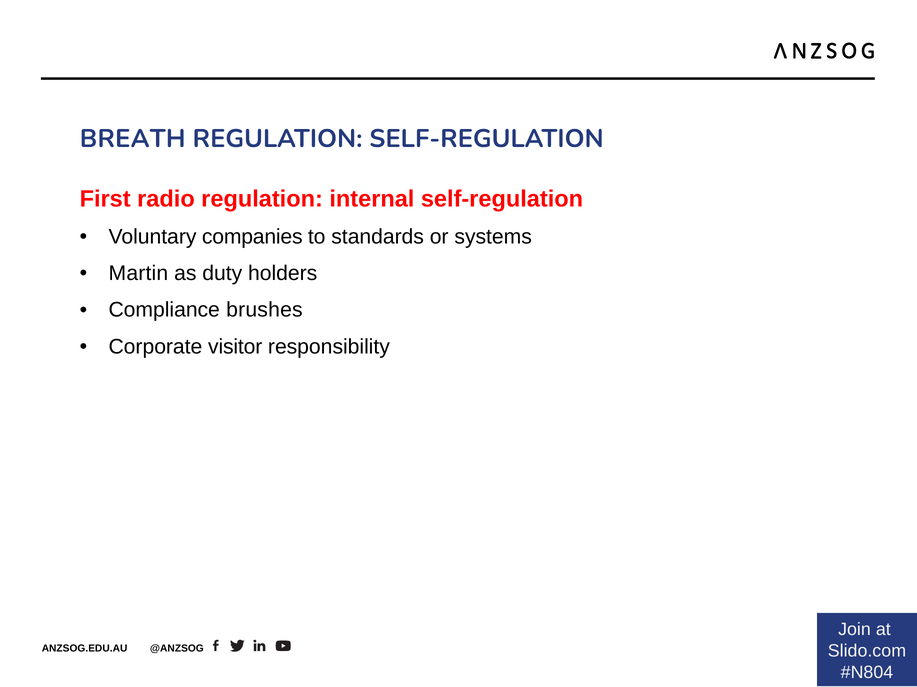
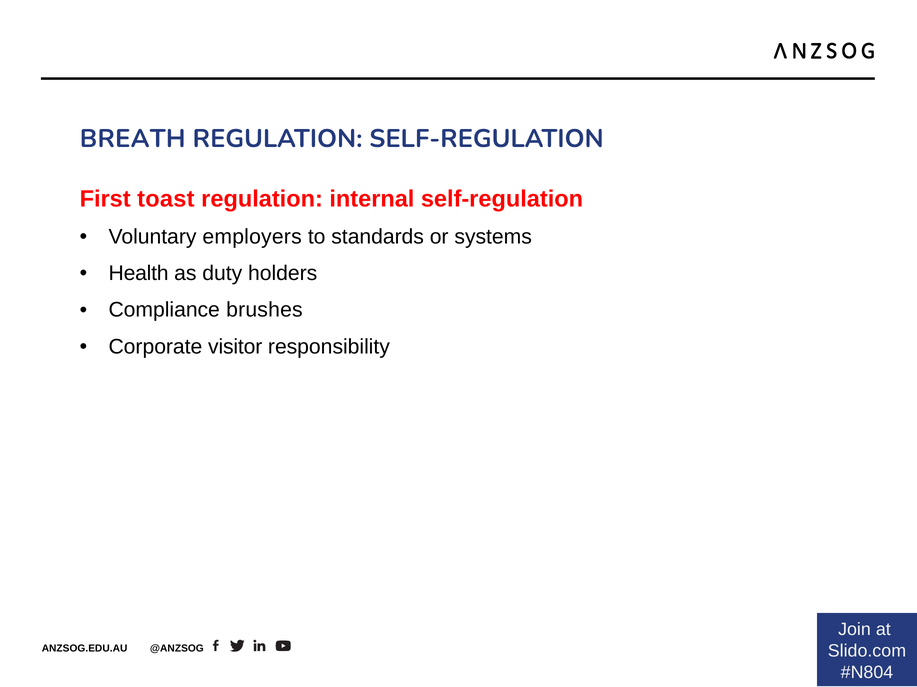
radio: radio -> toast (166, 199)
companies: companies -> employers (252, 237)
Martin: Martin -> Health (139, 274)
